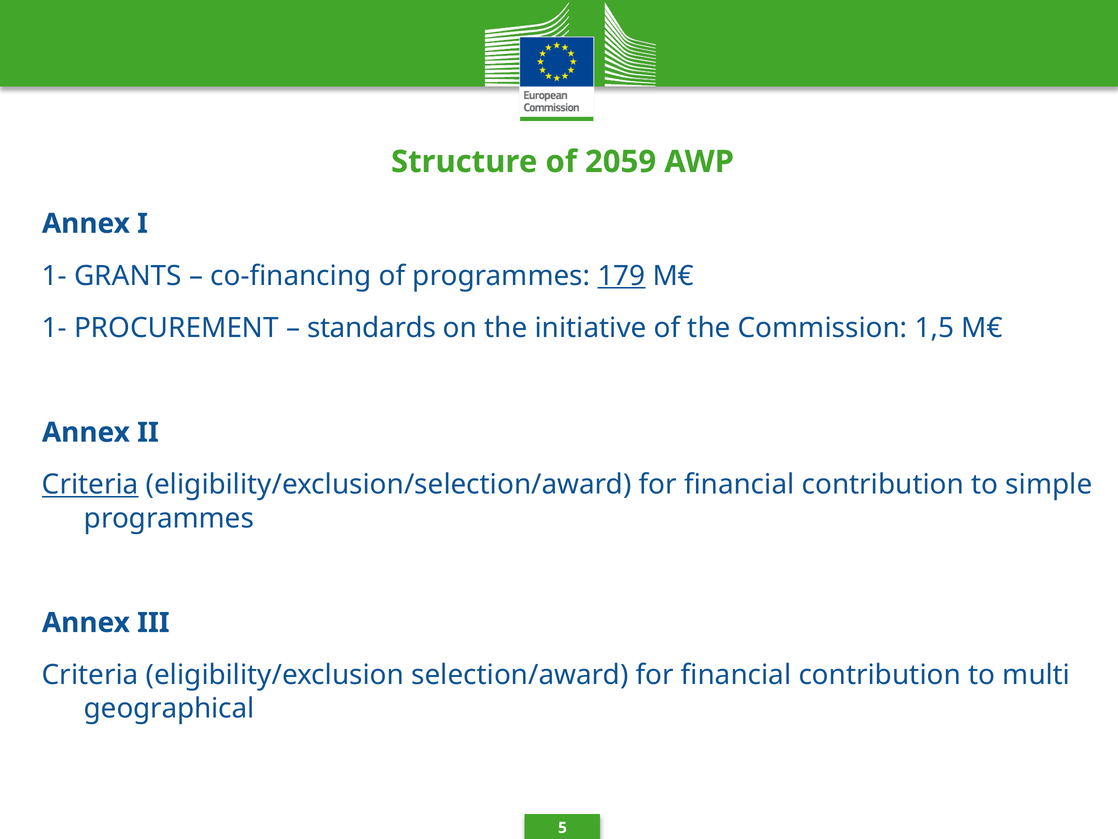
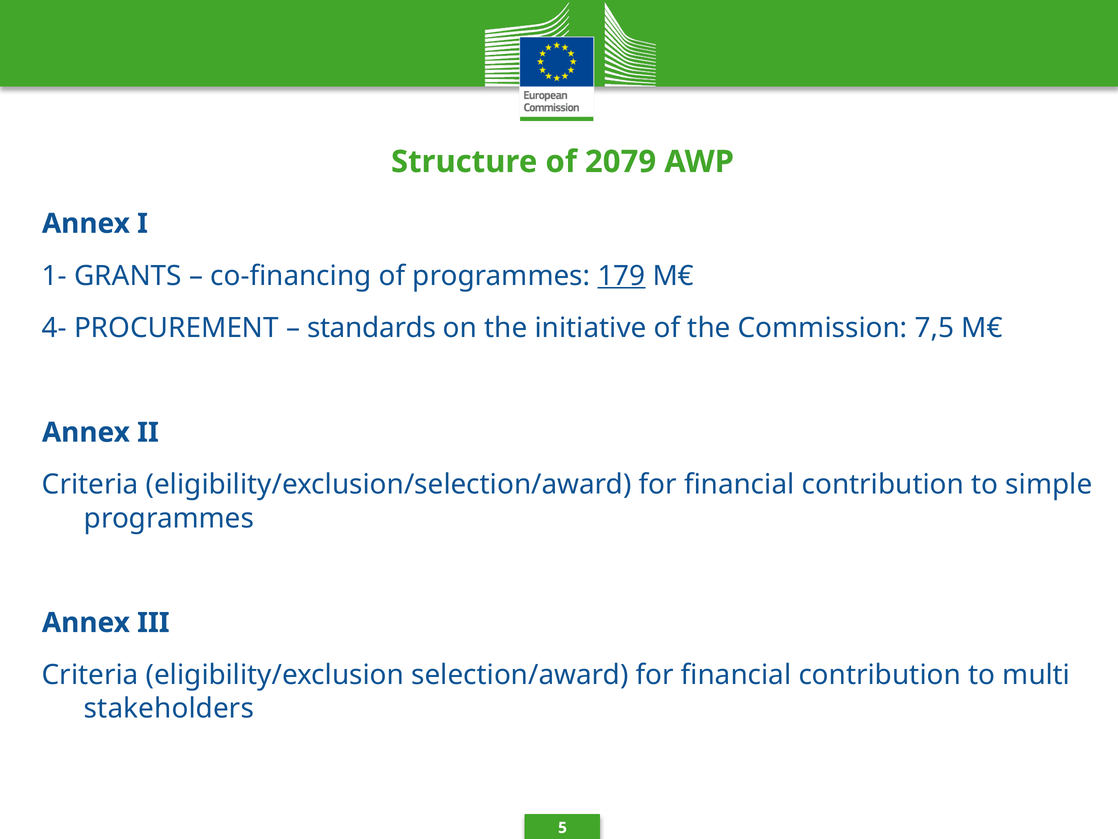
2059: 2059 -> 2079 (621, 162)
1-: 1- -> 4- (54, 328)
1,5: 1,5 -> 7,5 (934, 328)
Criteria underline: present -> none (90, 484)
geographical: geographical -> stakeholders (169, 708)
